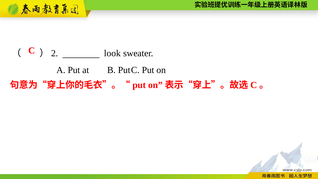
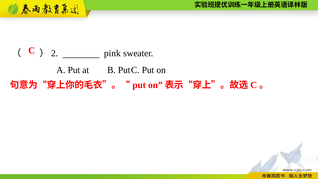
look: look -> pink (112, 53)
